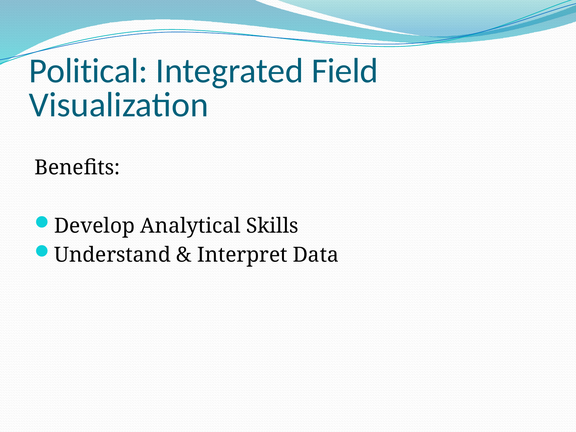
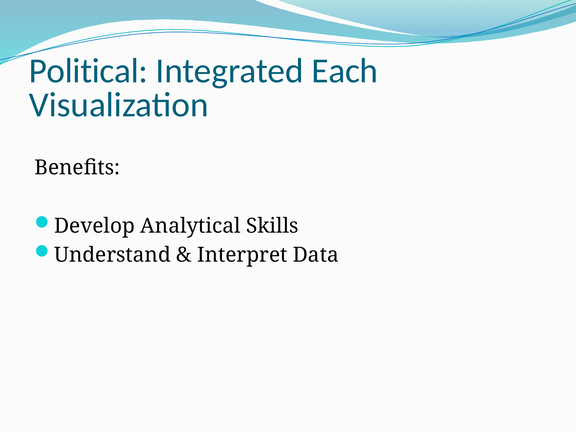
Field: Field -> Each (345, 71)
